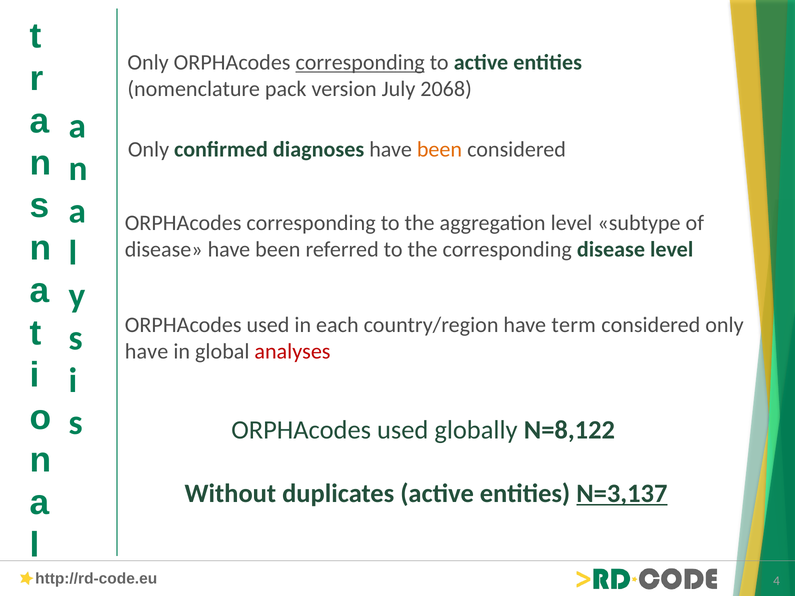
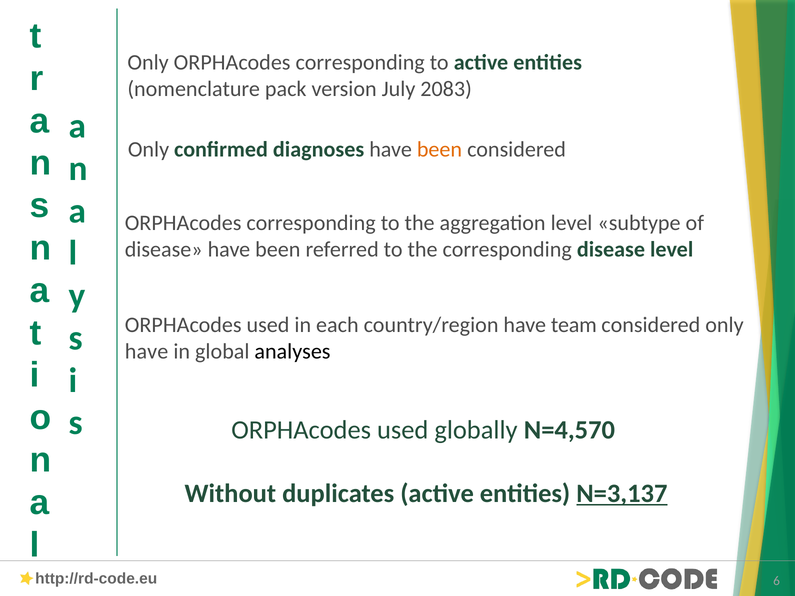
corresponding underline: present -> none (360, 62)
2068: 2068 -> 2083 (446, 89)
term: term -> team (574, 325)
analyses colour: red -> black (292, 352)
N=8,122: N=8,122 -> N=4,570 (569, 430)
4: 4 -> 6 (777, 581)
